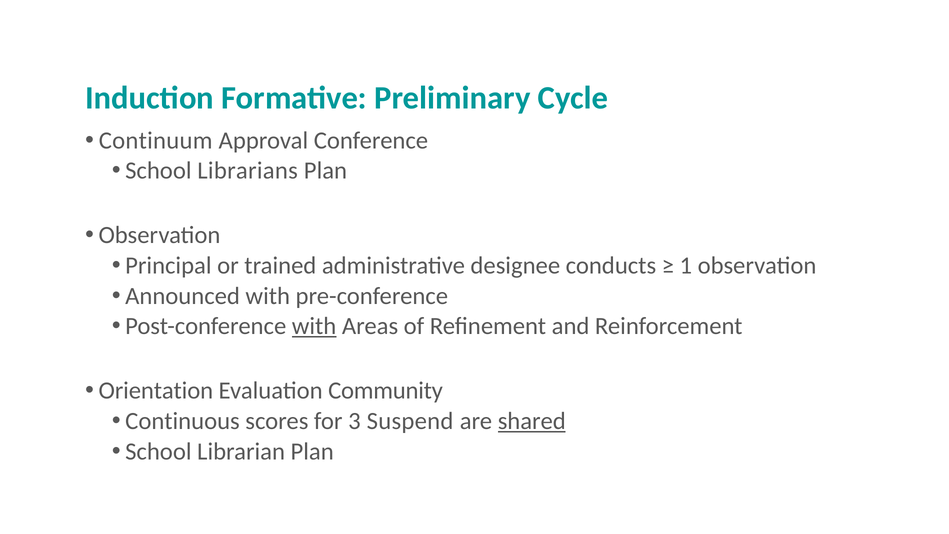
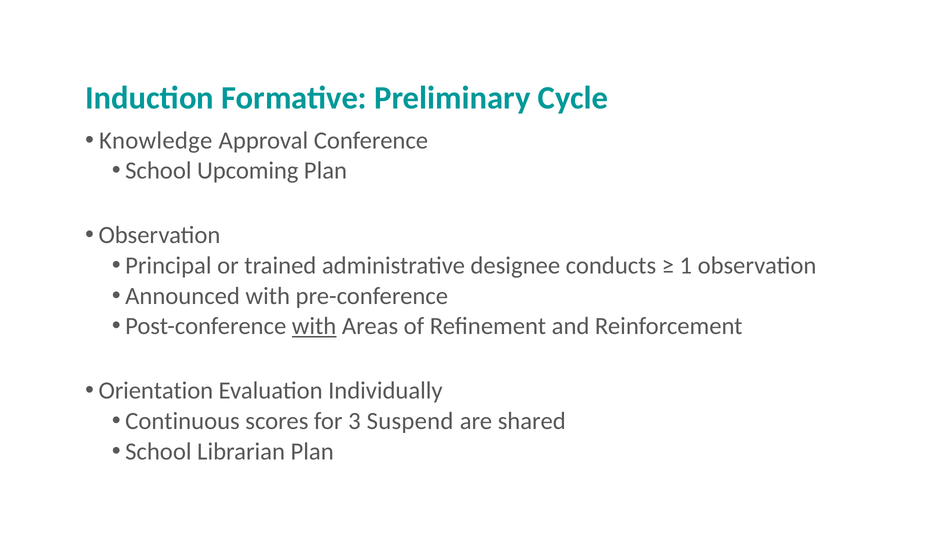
Continuum: Continuum -> Knowledge (156, 140)
Librarians: Librarians -> Upcoming (248, 171)
Community: Community -> Individually (385, 391)
shared underline: present -> none (532, 421)
